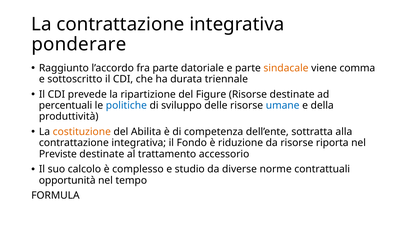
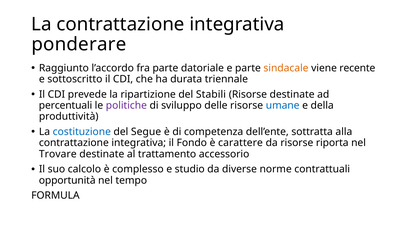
comma: comma -> recente (357, 68)
Figure: Figure -> Stabili (211, 95)
politiche colour: blue -> purple (126, 106)
costituzione colour: orange -> blue (82, 132)
Abilita: Abilita -> Segue (146, 132)
riduzione: riduzione -> carattere (240, 143)
Previste: Previste -> Trovare (58, 154)
